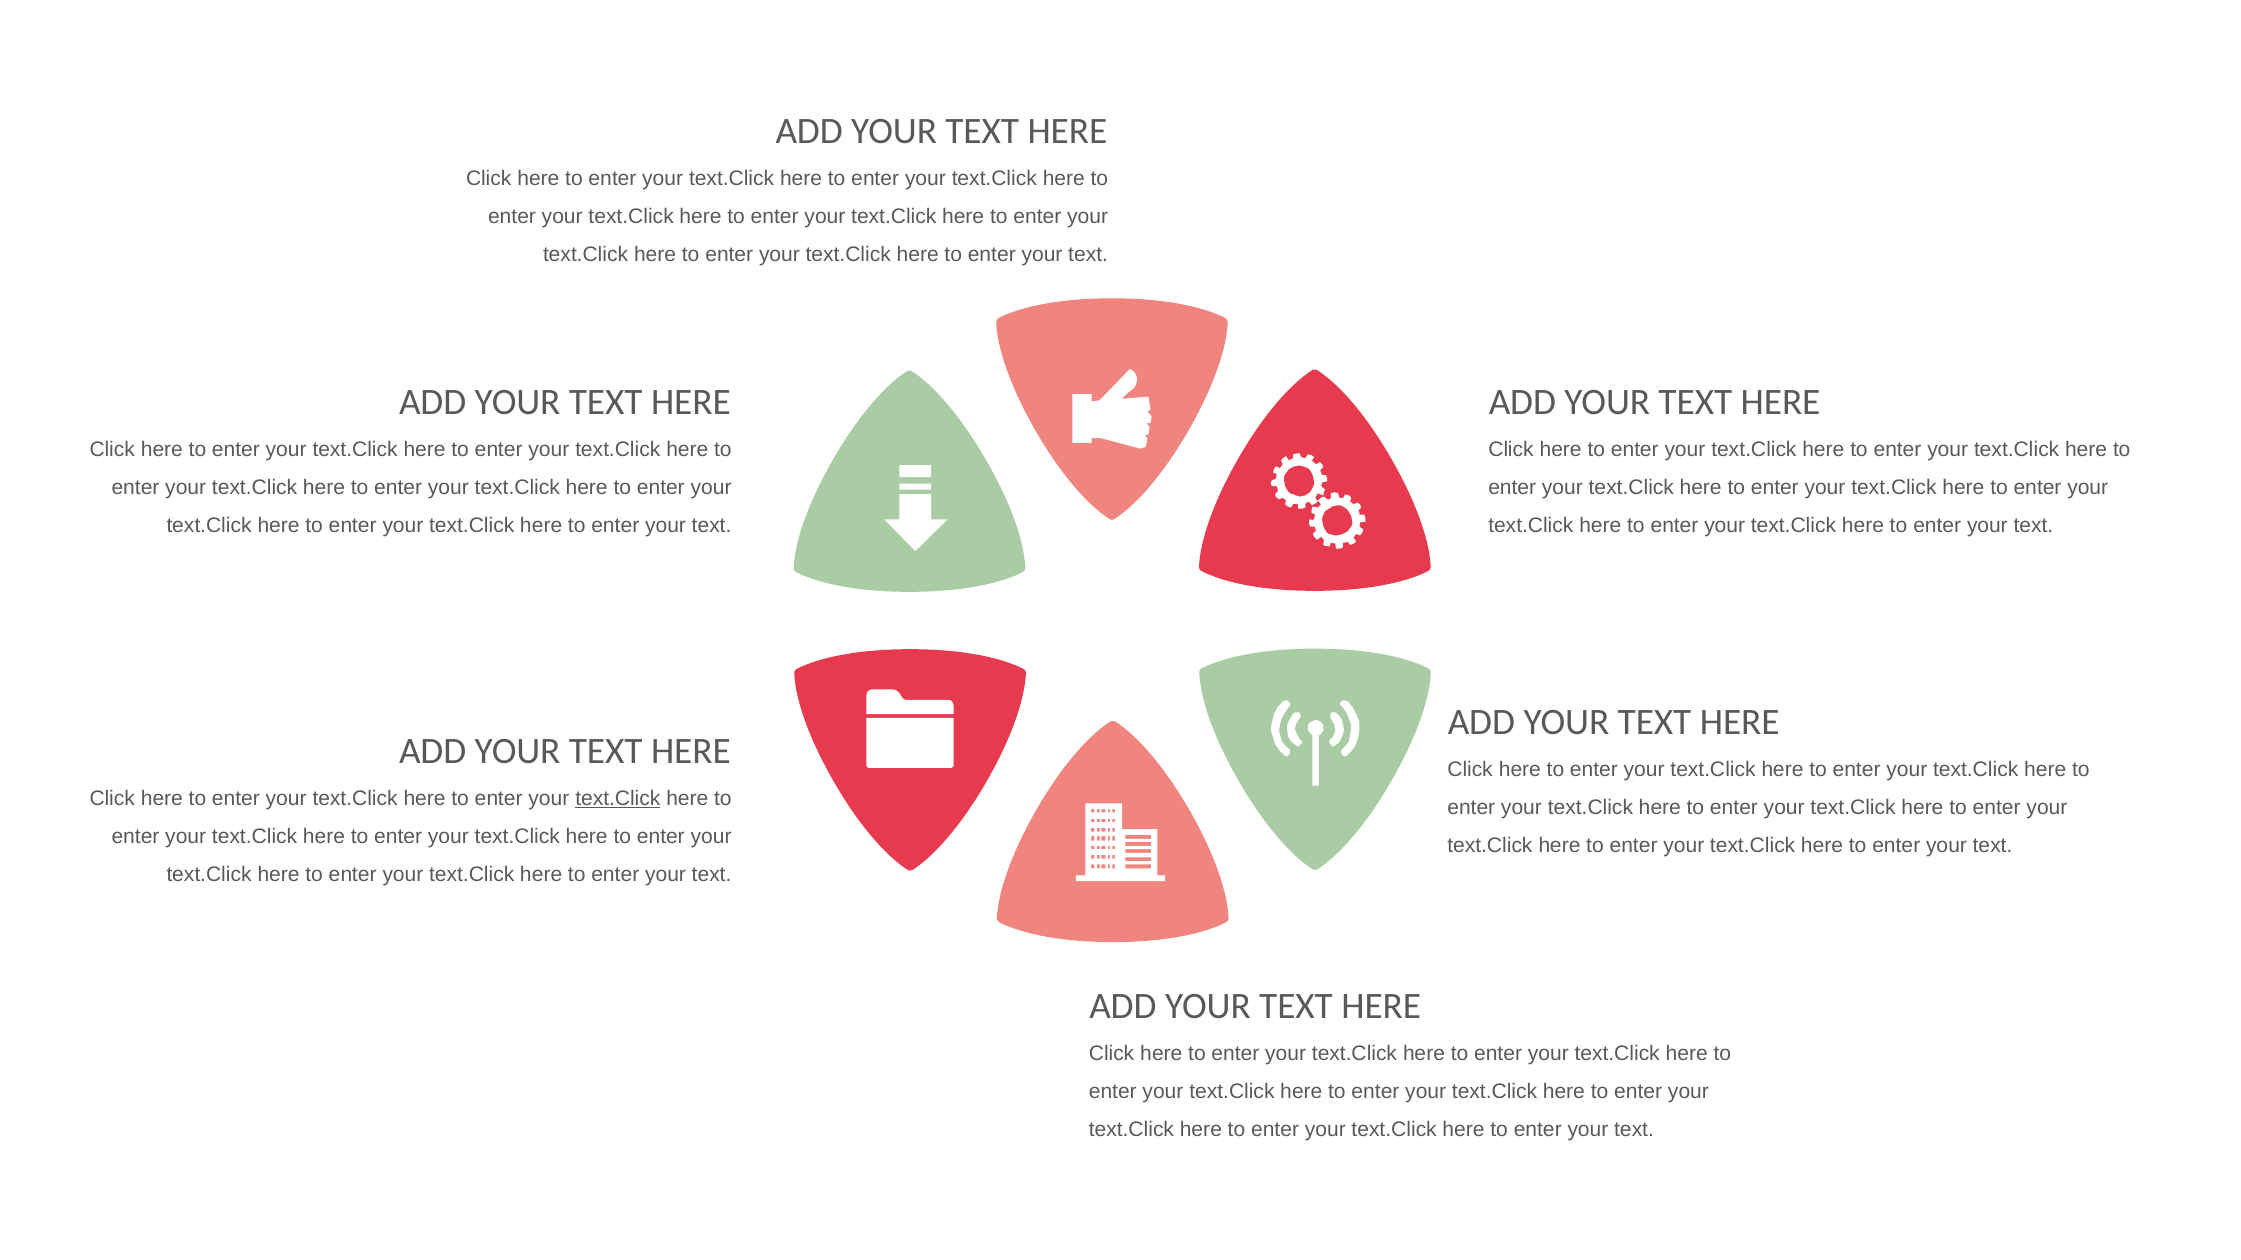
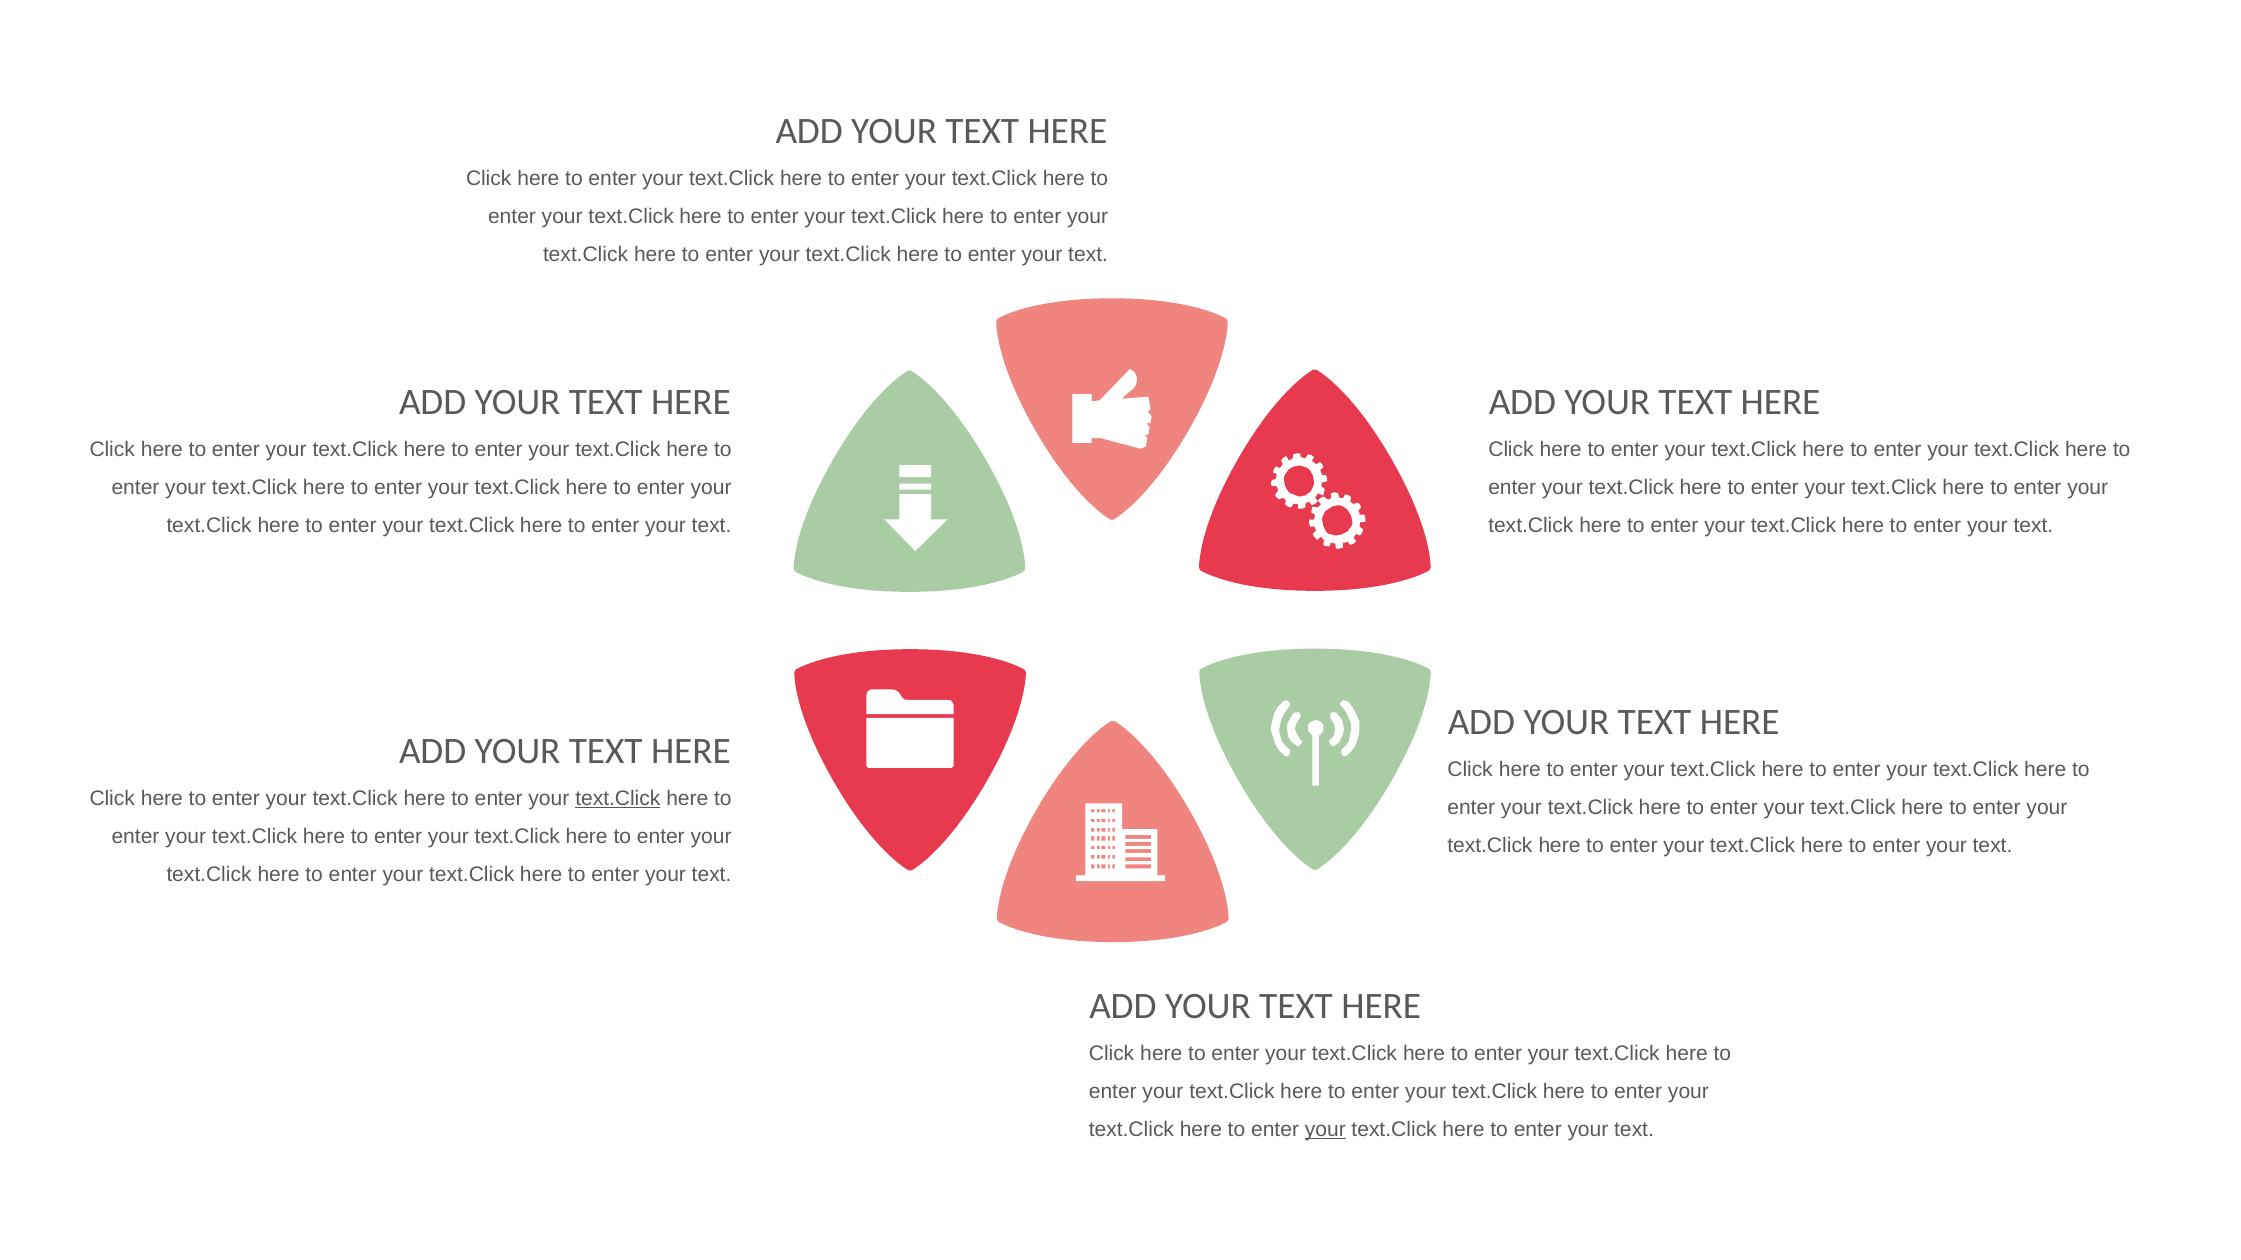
your underline: none -> present (1325, 1130)
